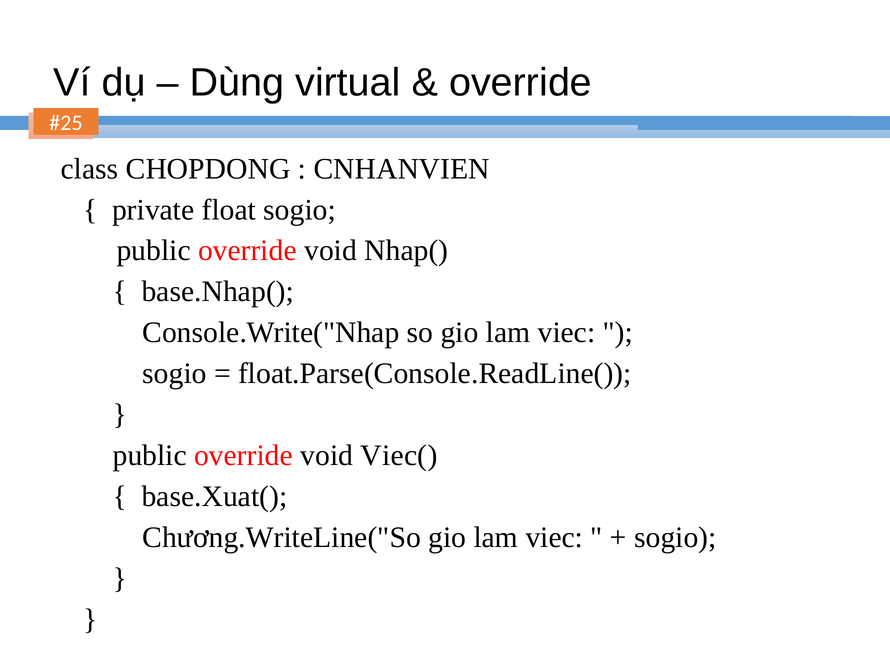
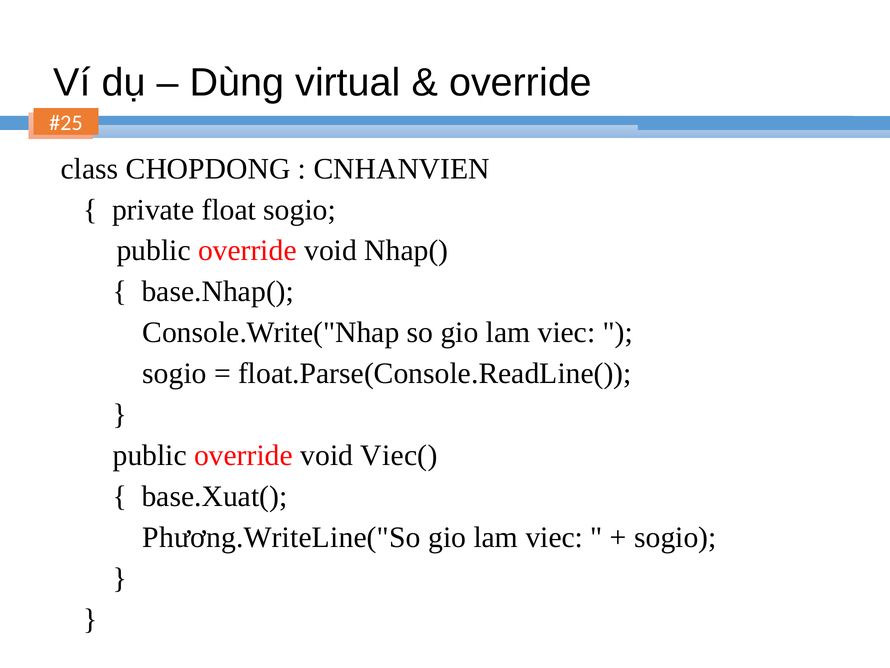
Chương.WriteLine("So: Chương.WriteLine("So -> Phương.WriteLine("So (282, 537)
